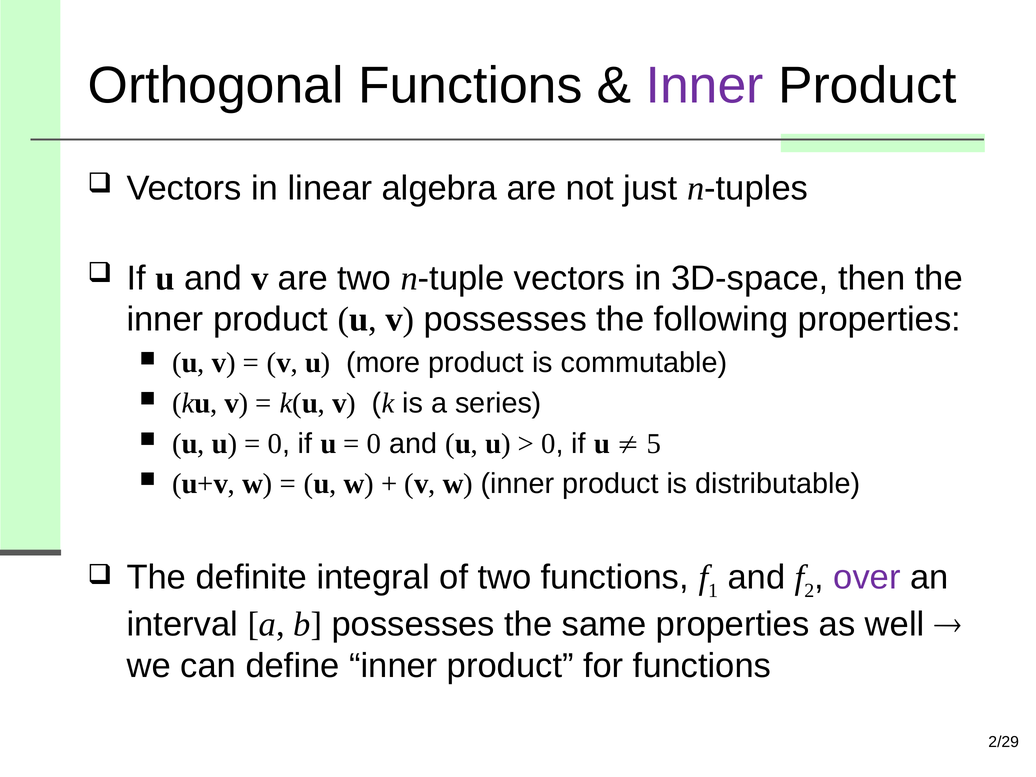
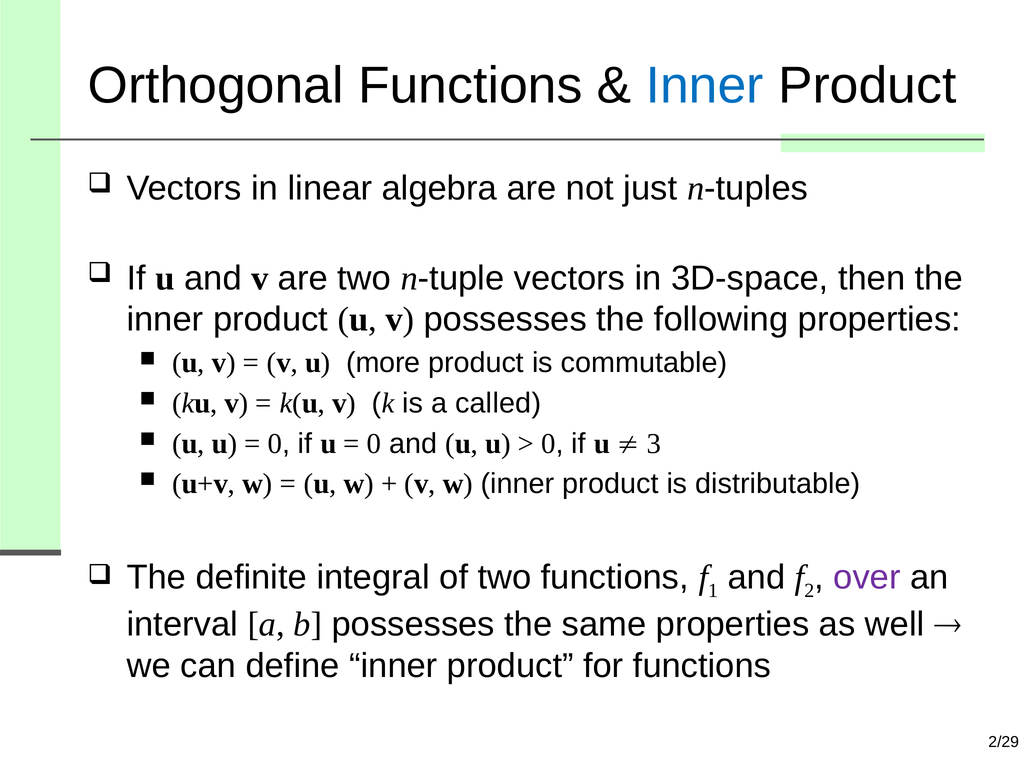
Inner colour: purple -> blue (705, 85)
series: series -> called (498, 403)
5: 5 -> 3 (654, 444)
